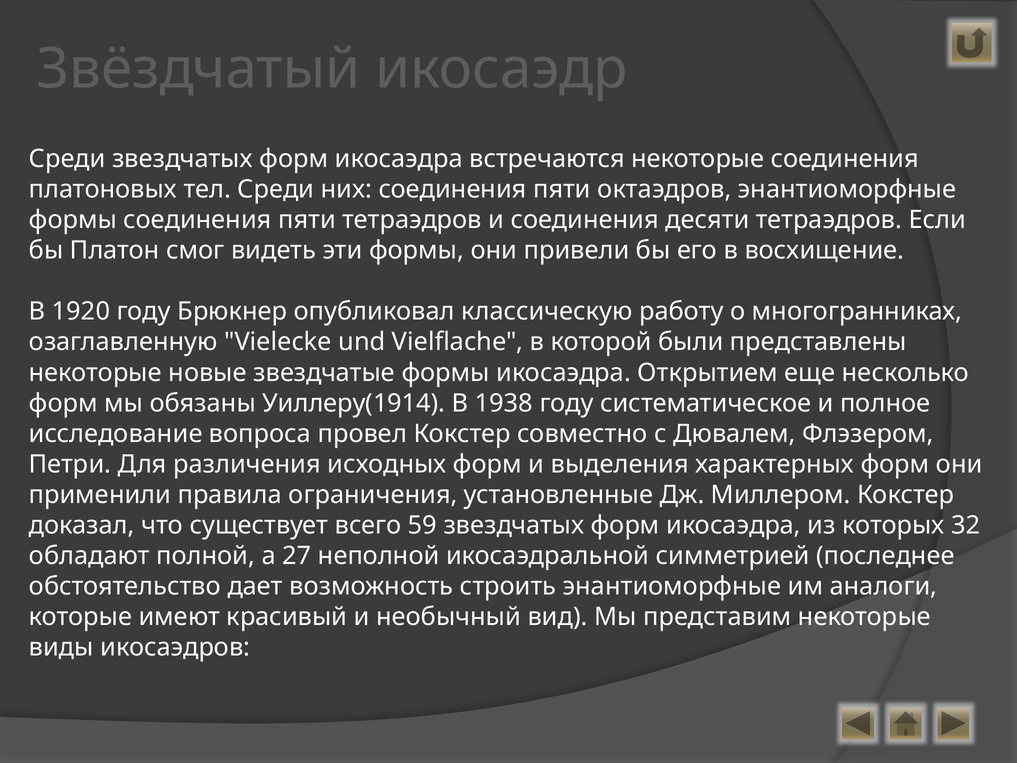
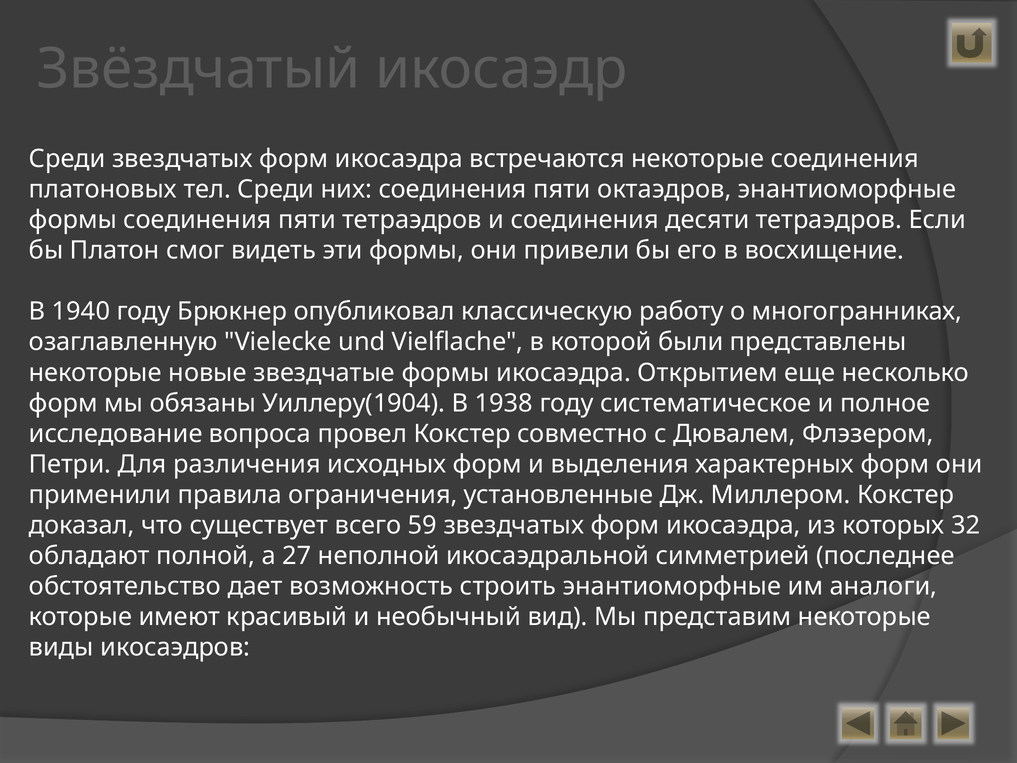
1920: 1920 -> 1940 (81, 311)
Уиллеру(1914: Уиллеру(1914 -> Уиллеру(1904 (354, 403)
